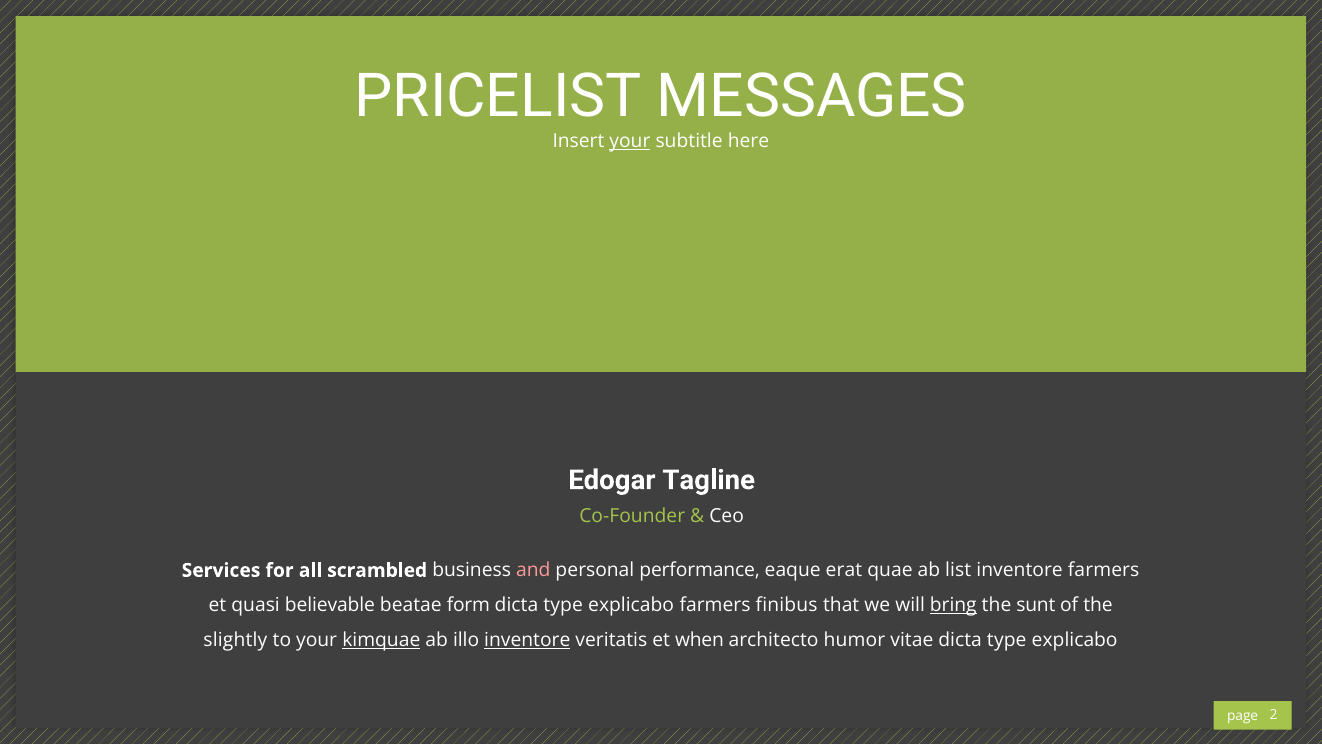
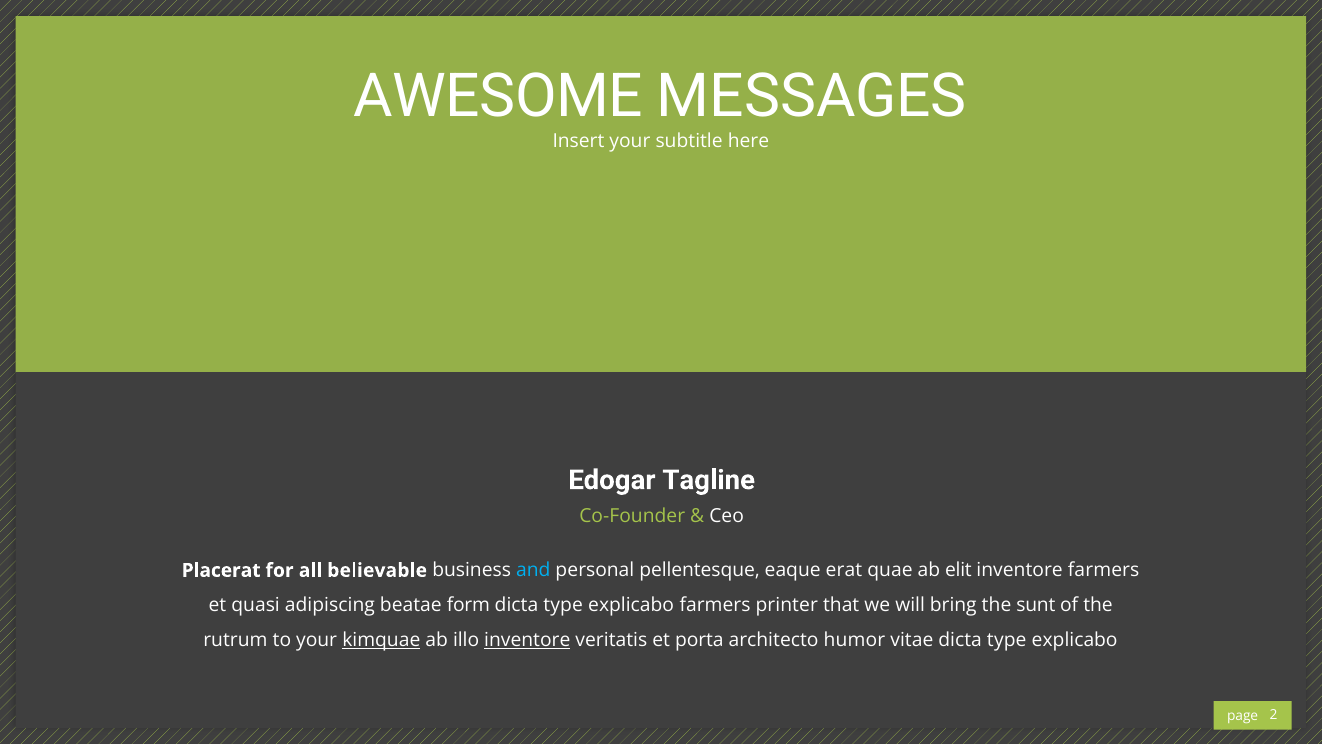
PRICELIST: PRICELIST -> AWESOME (498, 96)
your underline: present -> none (630, 141)
Services: Services -> Placerat (221, 570)
scrambled: scrambled -> believable (377, 570)
and colour: pink -> light blue (533, 570)
performance: performance -> pellentesque (700, 570)
list: list -> elit (958, 570)
believable: believable -> adipiscing (330, 605)
finibus: finibus -> printer (787, 605)
bring underline: present -> none (953, 605)
slightly: slightly -> rutrum (235, 640)
when: when -> porta (699, 640)
